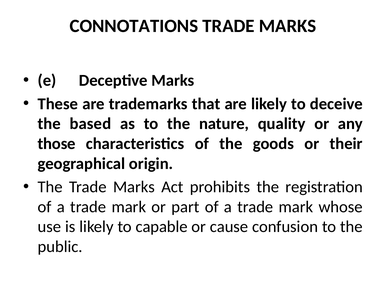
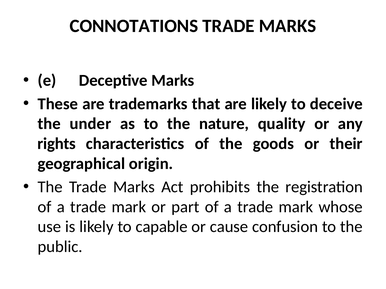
based: based -> under (90, 124)
those: those -> rights (57, 144)
